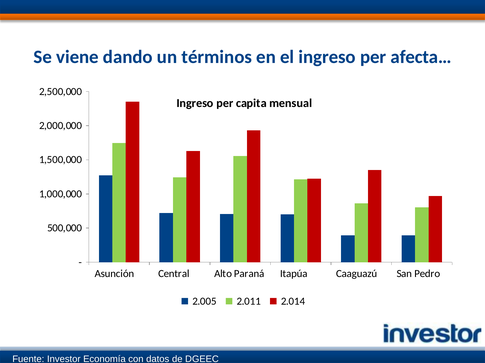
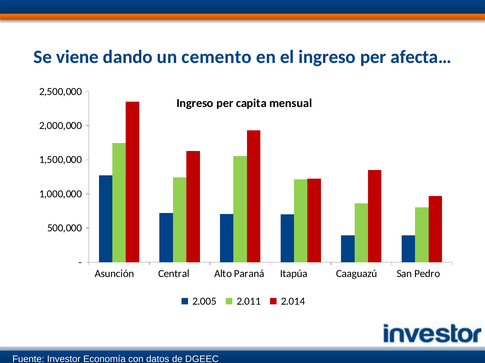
términos: términos -> cemento (217, 57)
